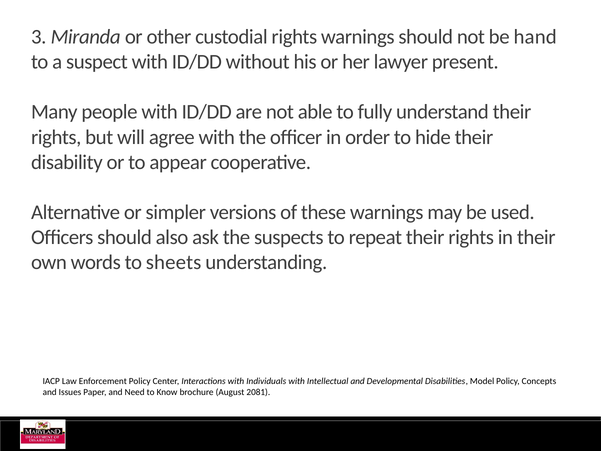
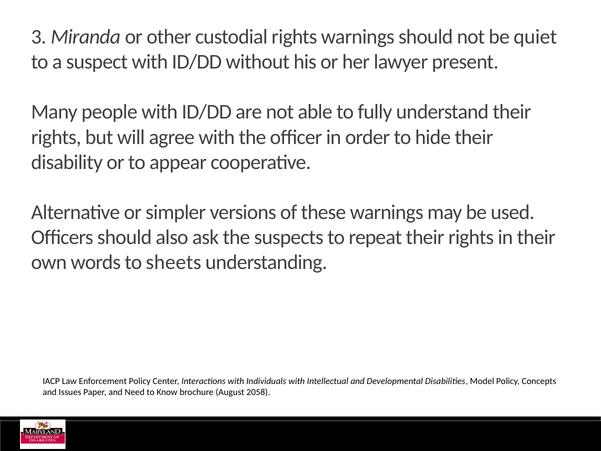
hand: hand -> quiet (535, 37)
2081: 2081 -> 2058 (258, 392)
